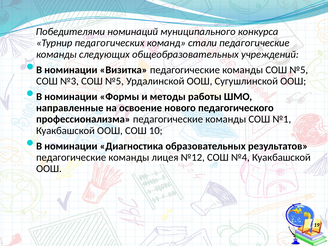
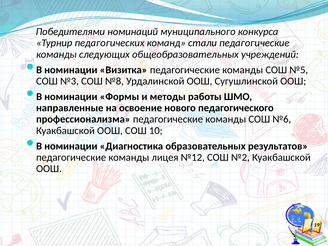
№3 СОШ №5: №5 -> №8 (114, 81)
№1: №1 -> №6 (282, 119)
№4: №4 -> №2 (240, 157)
